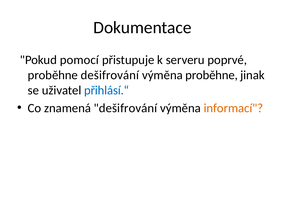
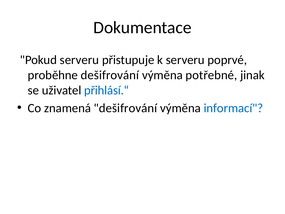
Pokud pomocí: pomocí -> serveru (79, 60)
výměna proběhne: proběhne -> potřebné (211, 75)
informací colour: orange -> blue (233, 108)
